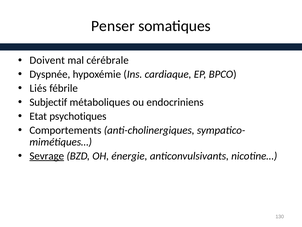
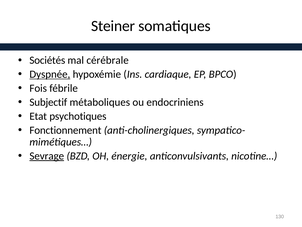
Penser: Penser -> Steiner (113, 26)
Doivent: Doivent -> Sociétés (47, 60)
Dyspnée underline: none -> present (50, 74)
Liés: Liés -> Fois (38, 88)
Comportements: Comportements -> Fonctionnement (65, 130)
